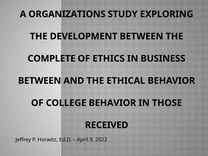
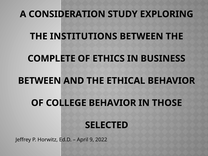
ORGANIZATIONS: ORGANIZATIONS -> CONSIDERATION (67, 14)
DEVELOPMENT: DEVELOPMENT -> INSTITUTIONS (84, 36)
RECEIVED: RECEIVED -> SELECTED (107, 125)
